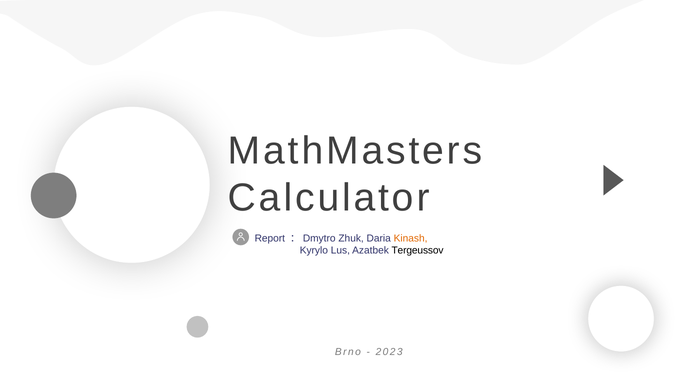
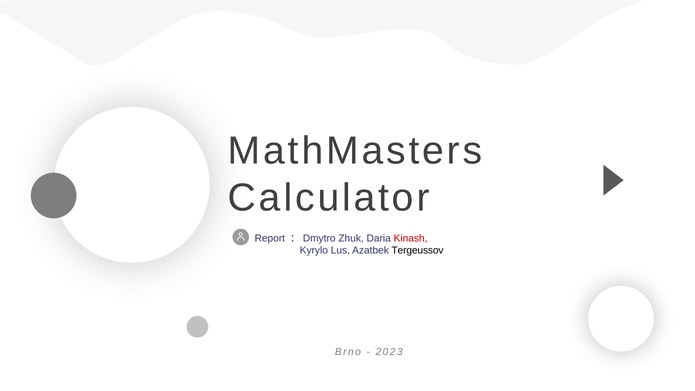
Kinash colour: orange -> red (411, 238)
